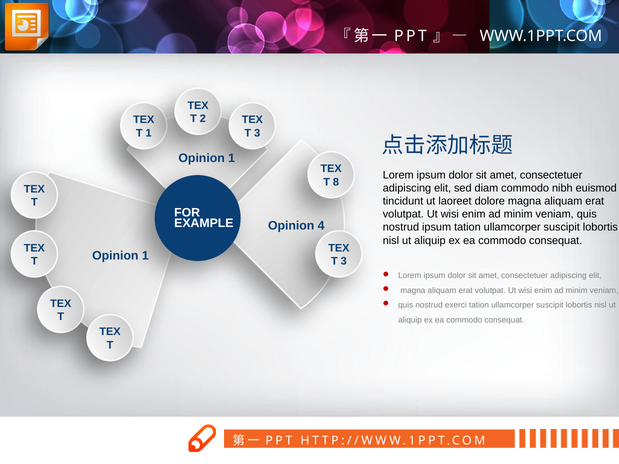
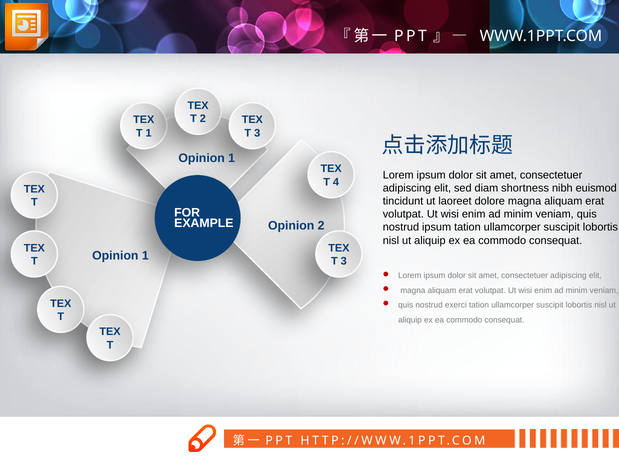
8: 8 -> 4 (336, 182)
diam commodo: commodo -> shortness (525, 188)
Opinion 4: 4 -> 2 (321, 226)
